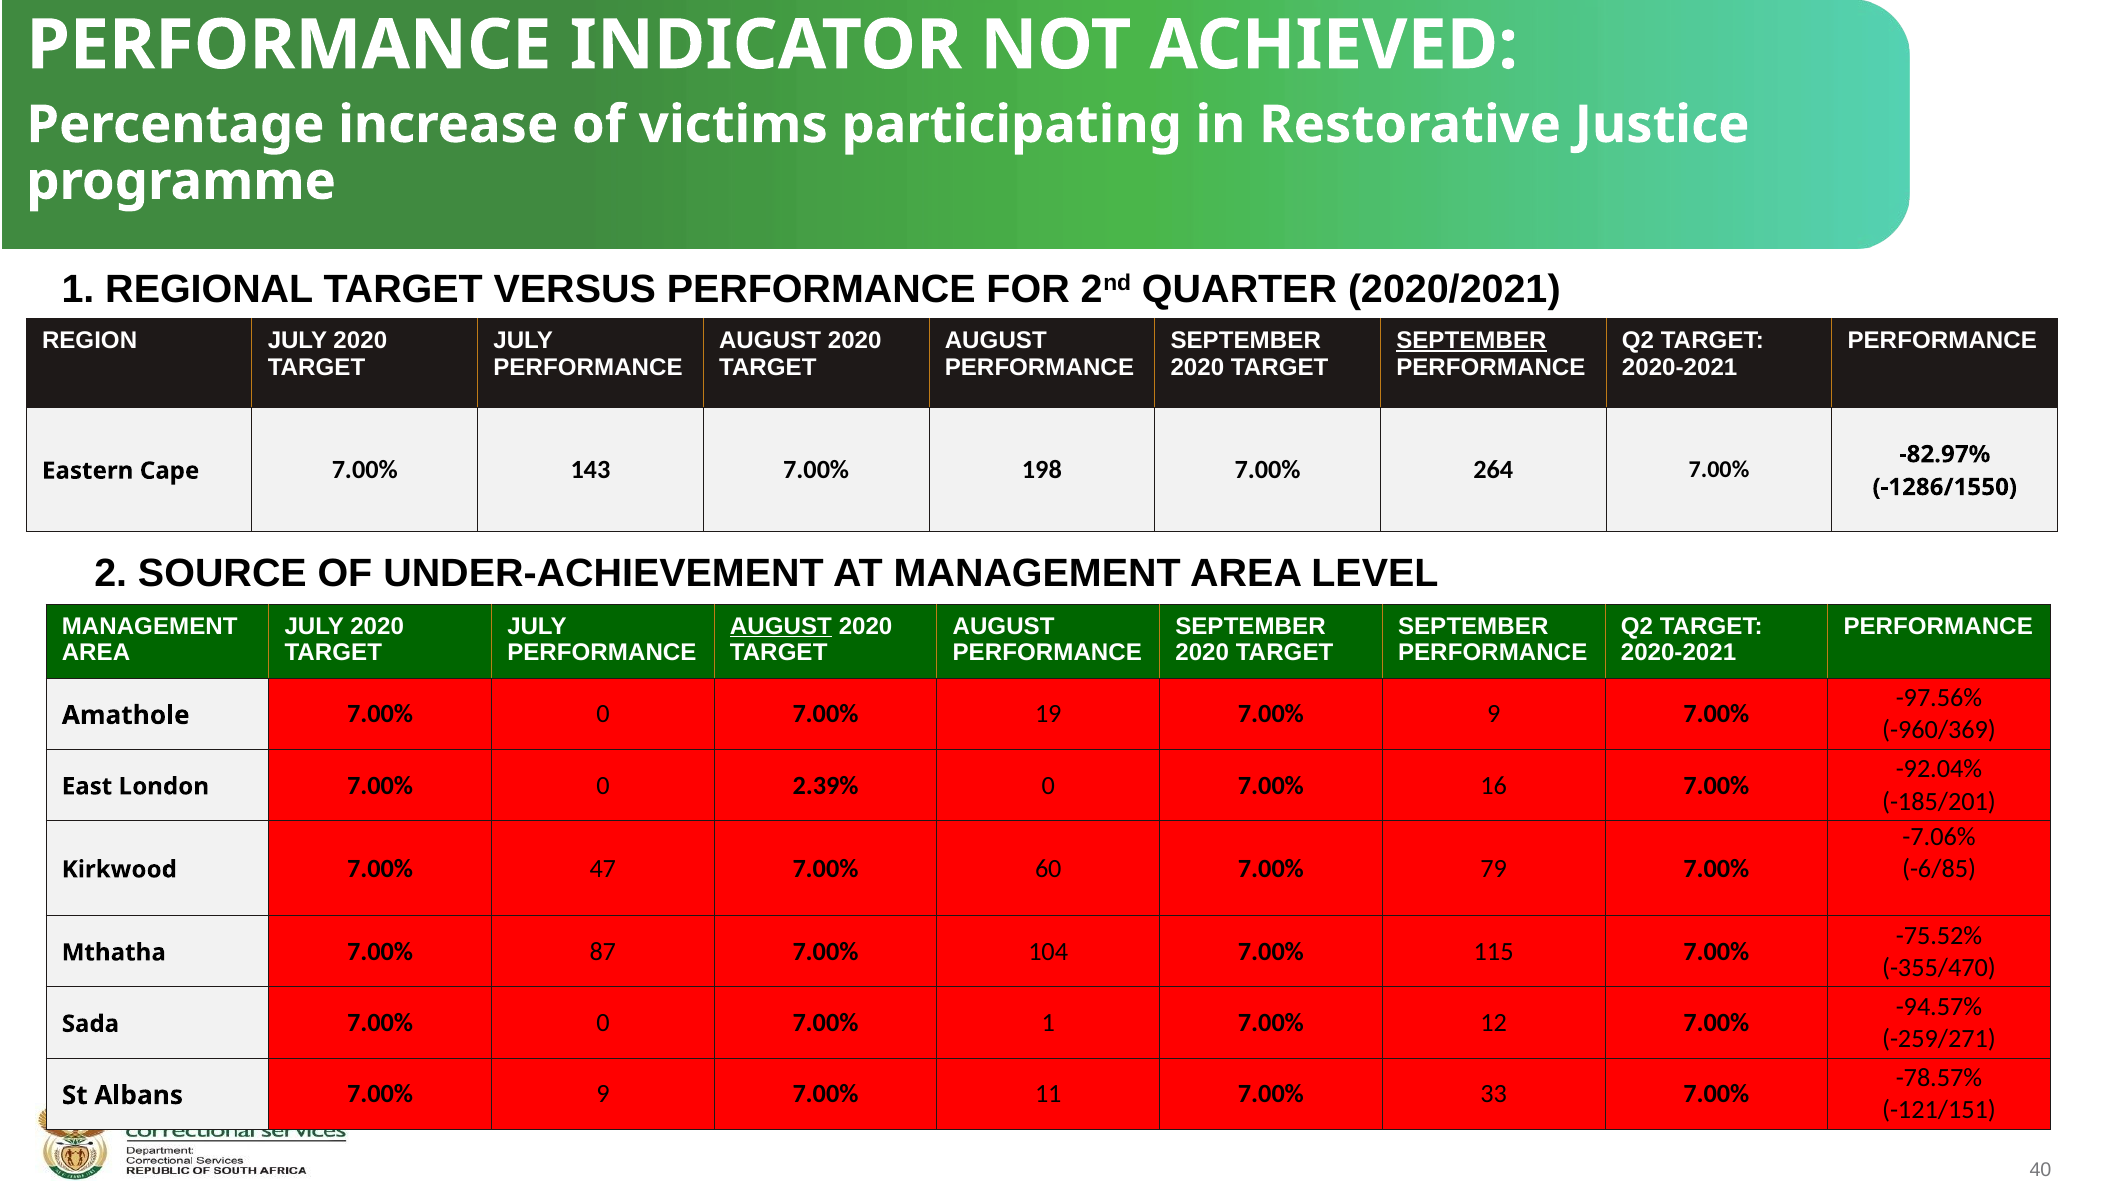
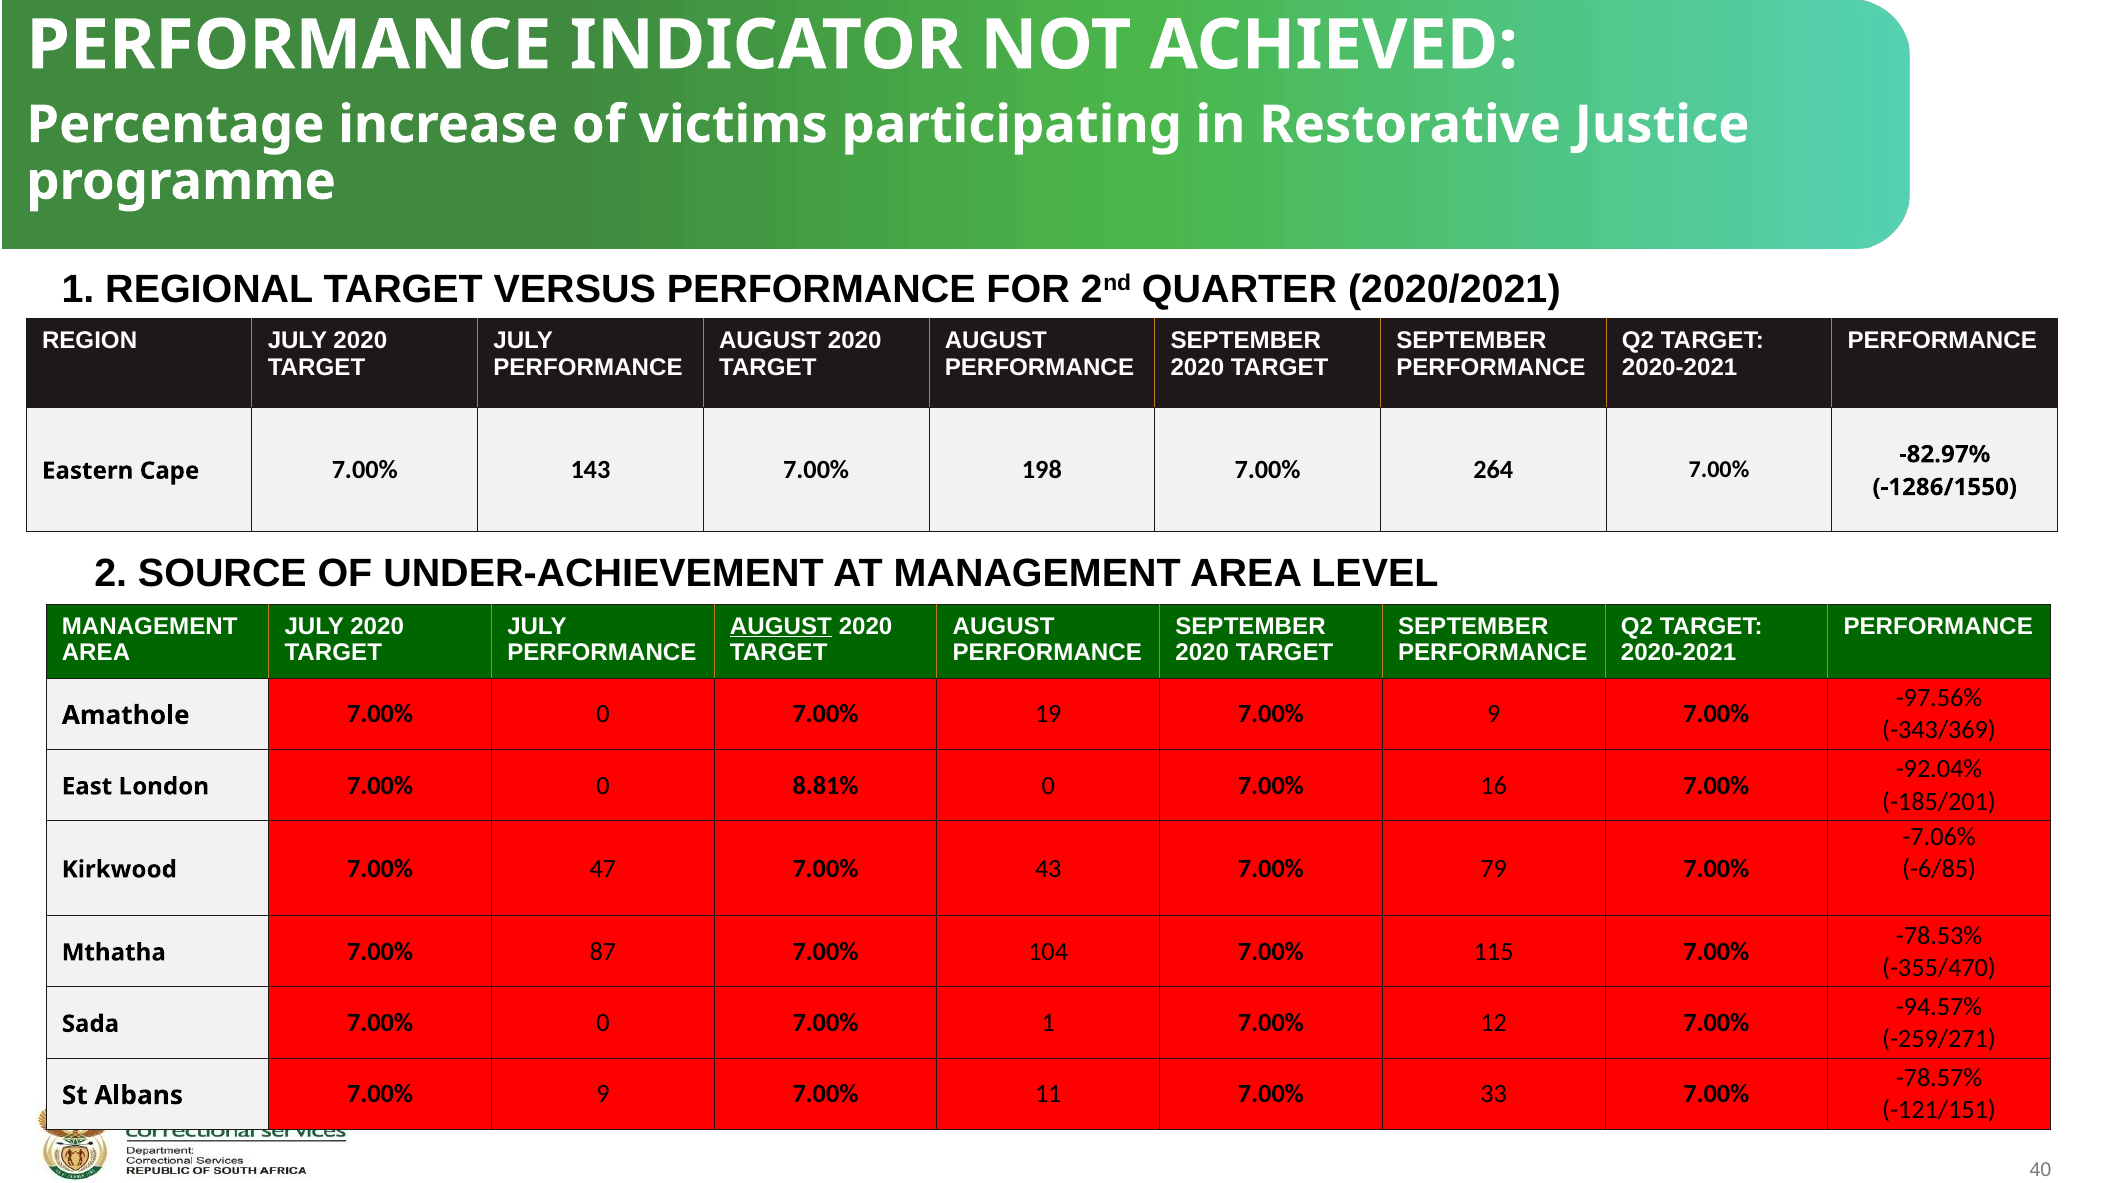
SEPTEMBER underline: present -> none (1471, 341)
-960/369: -960/369 -> -343/369 (1939, 730)
2.39%: 2.39% -> 8.81% (826, 786)
60: 60 -> 43 (1048, 869)
-75.52%: -75.52% -> -78.53% (1939, 936)
